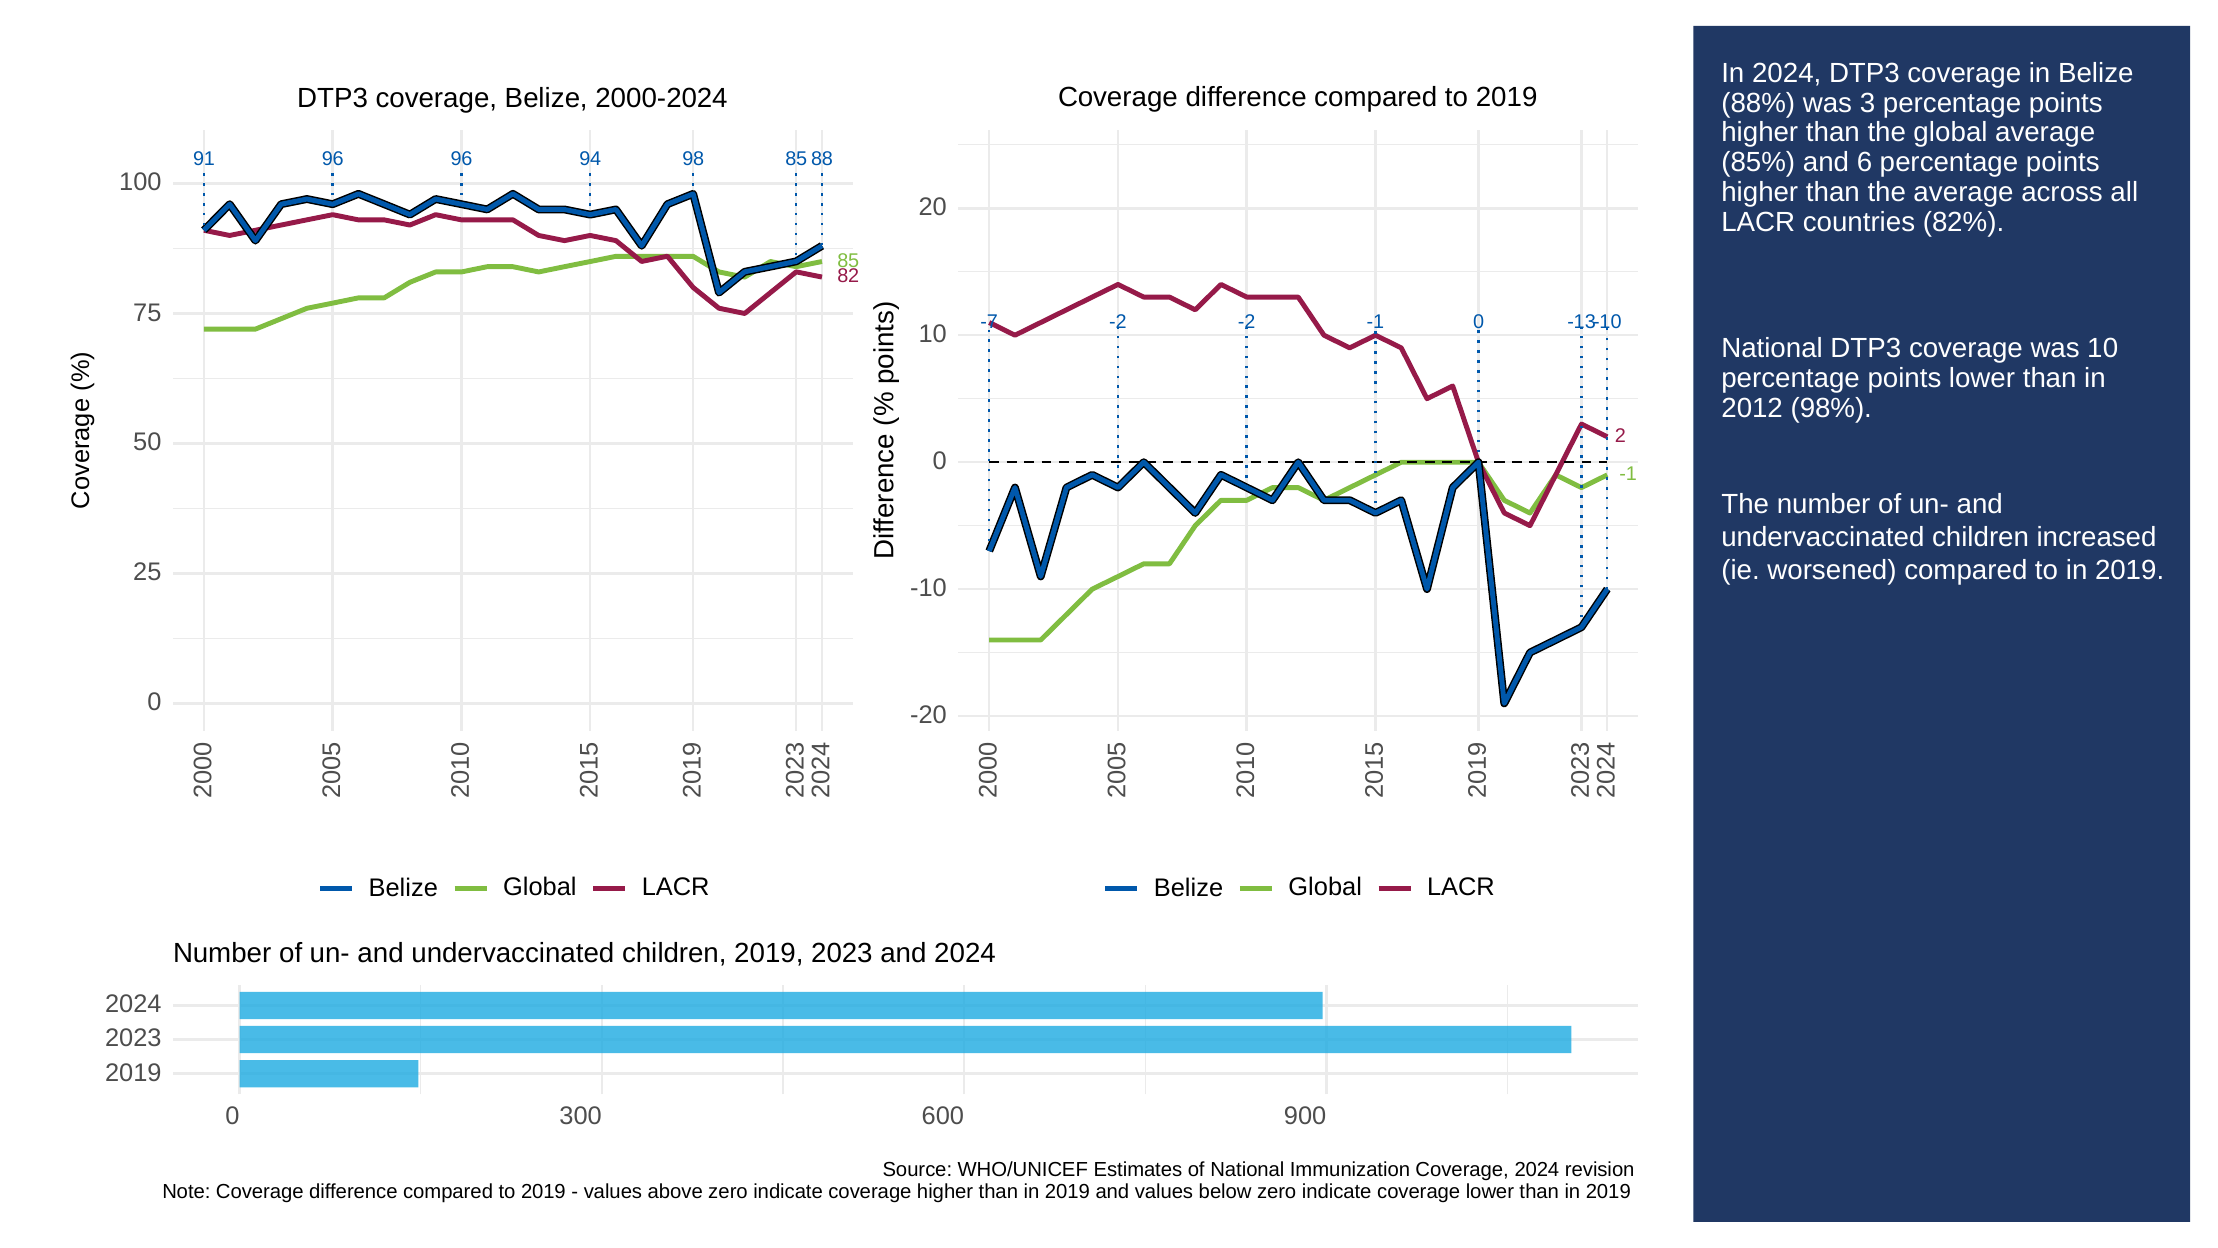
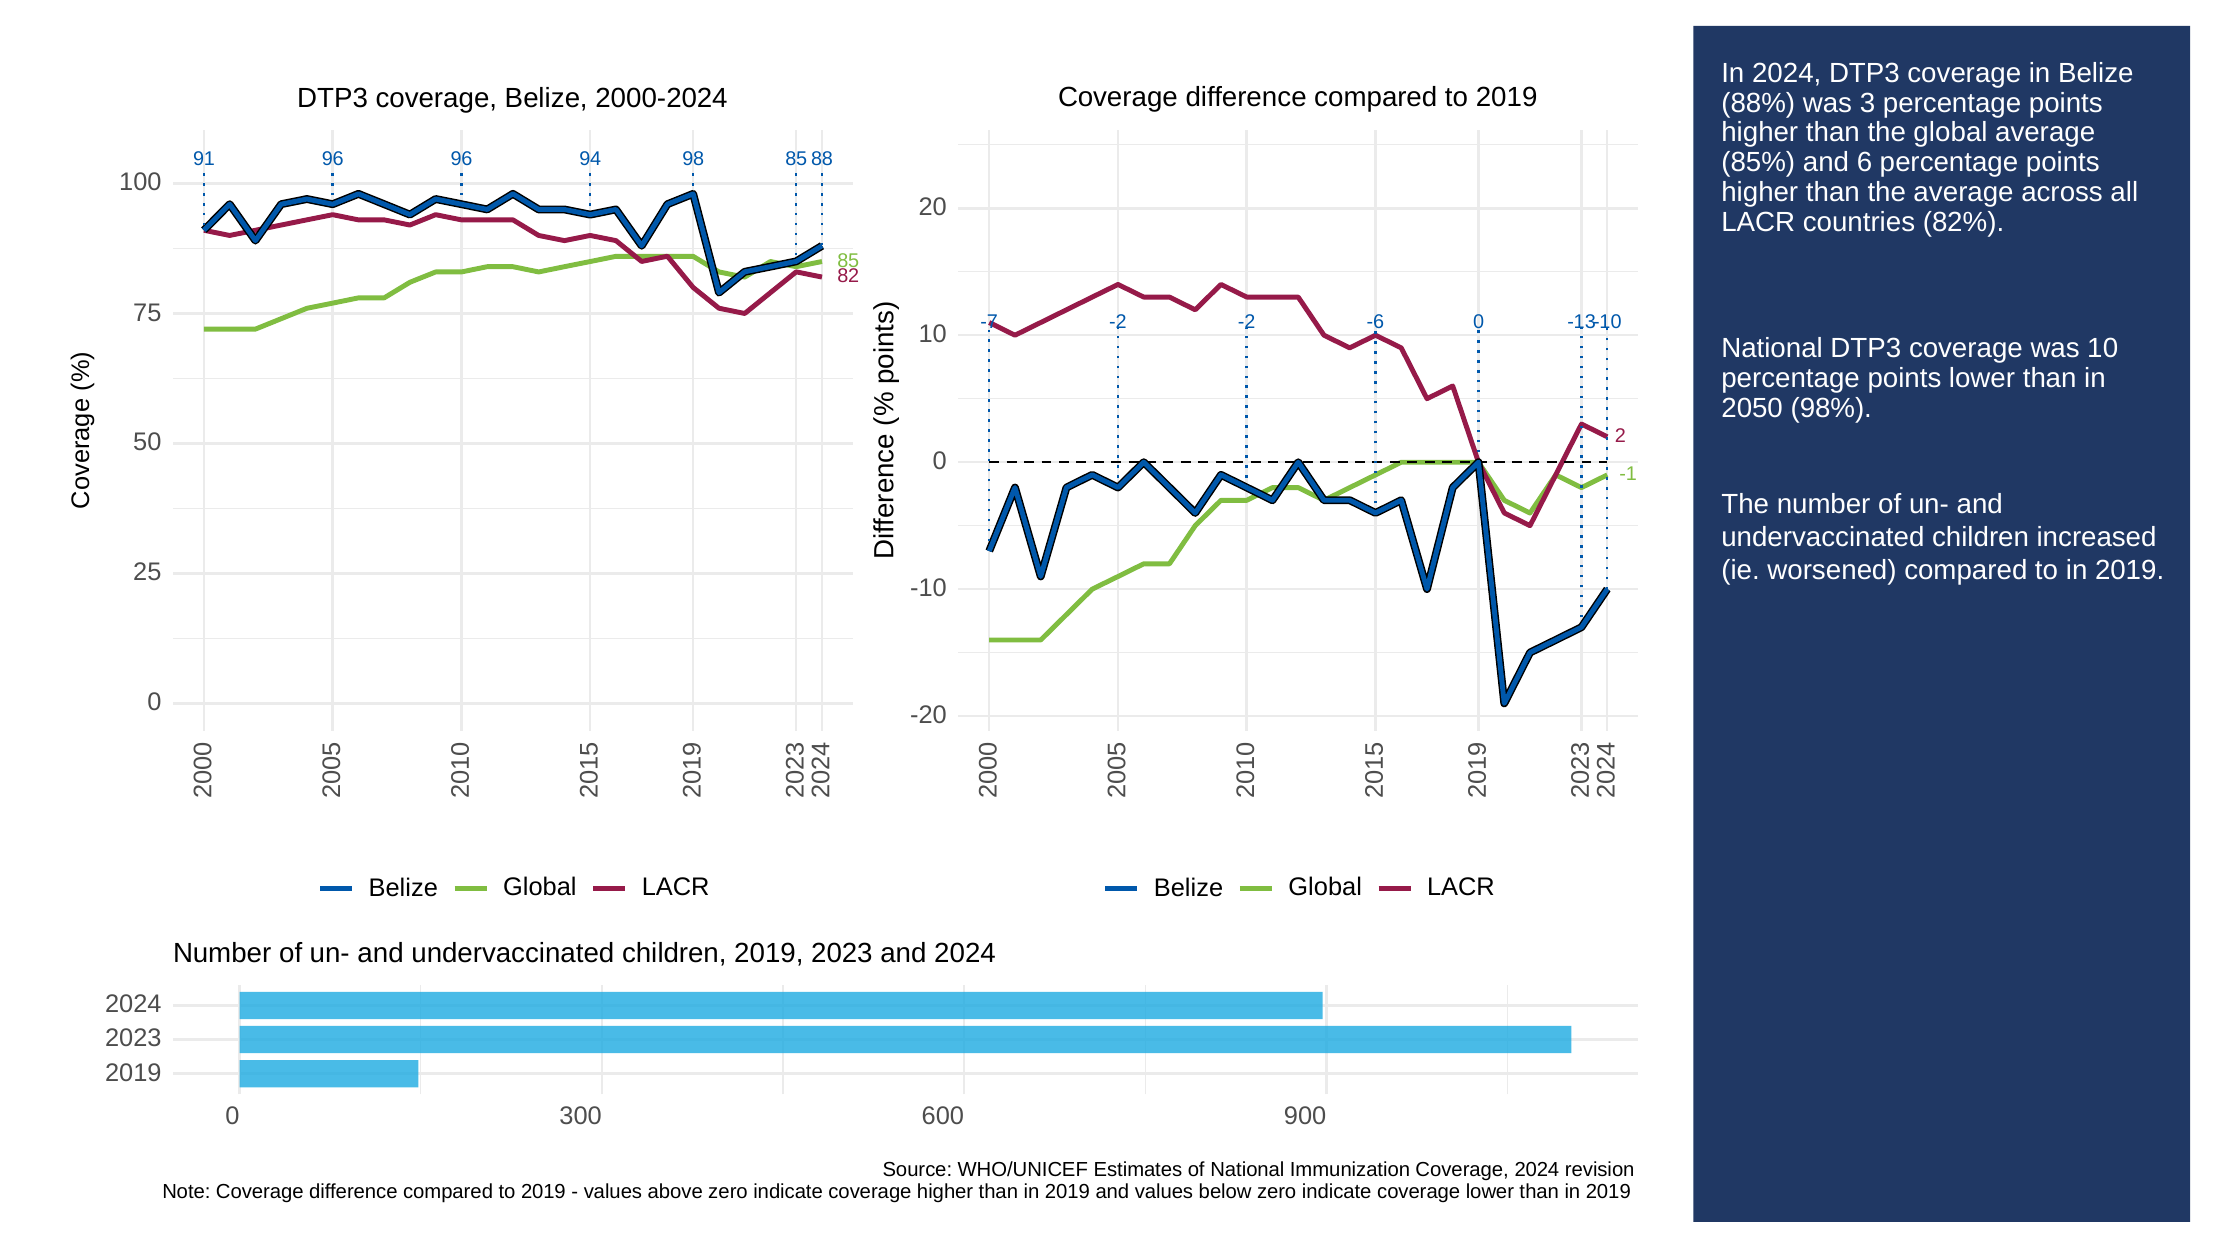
-2 -1: -1 -> -6 (1375, 322)
2012: 2012 -> 2050 (1752, 408)
